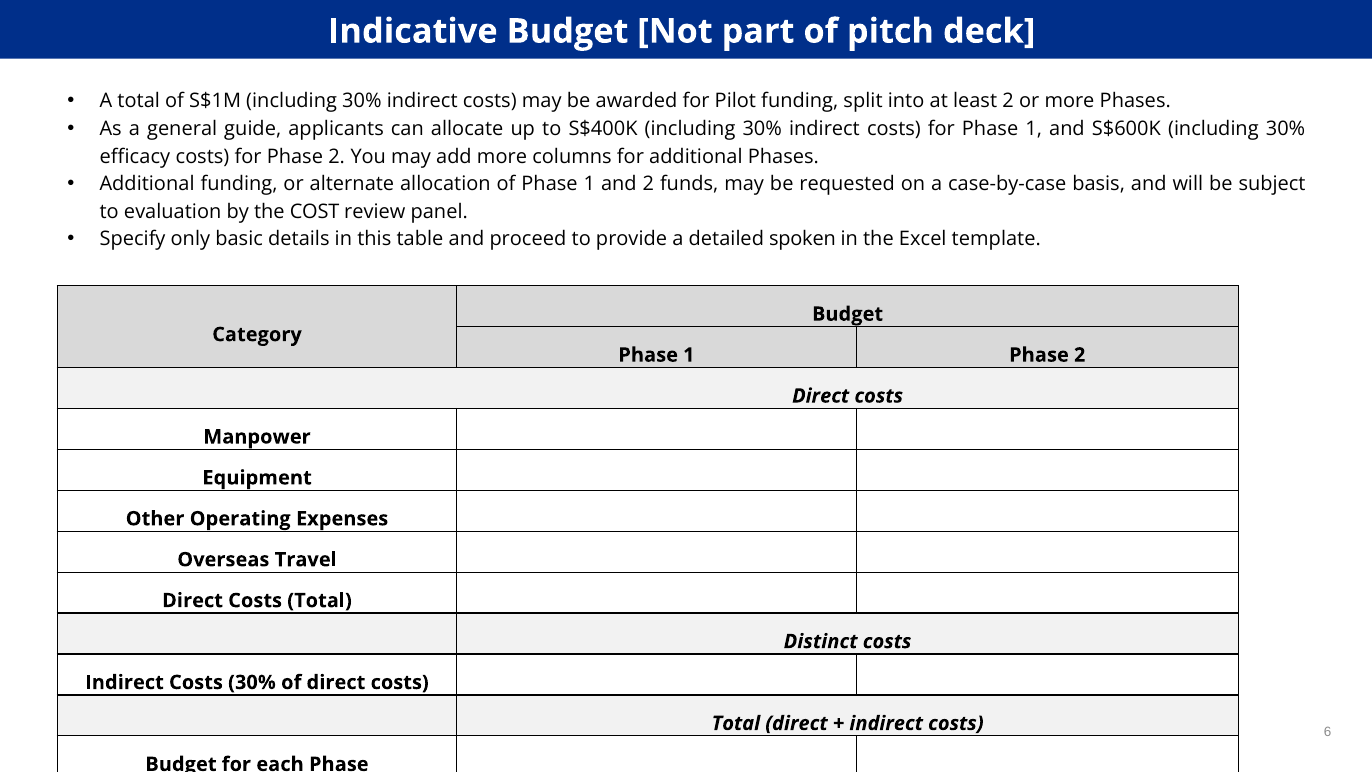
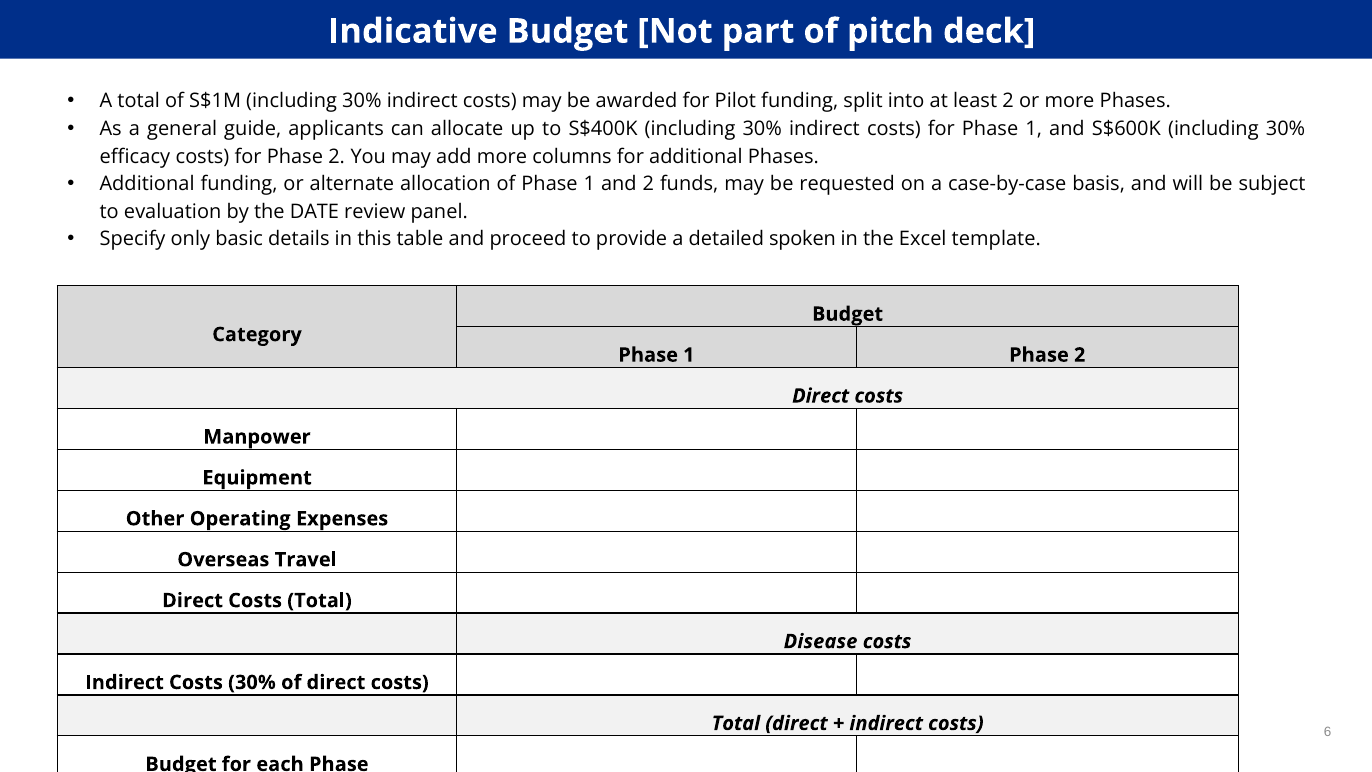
COST: COST -> DATE (314, 212)
Distinct: Distinct -> Disease (821, 641)
